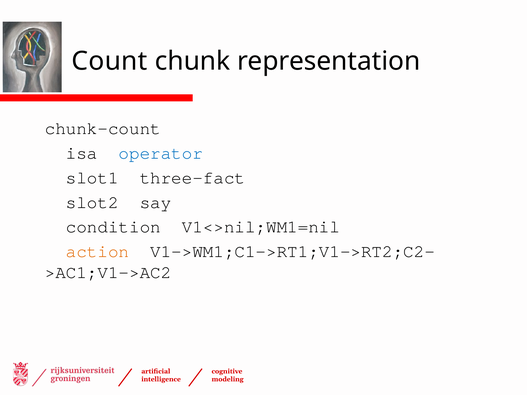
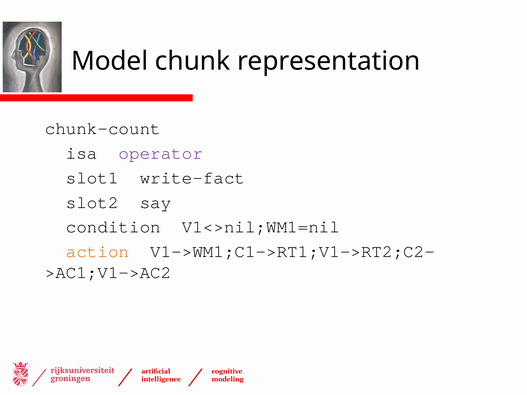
Count: Count -> Model (110, 61)
operator colour: blue -> purple (161, 153)
three-fact: three-fact -> write-fact (192, 178)
